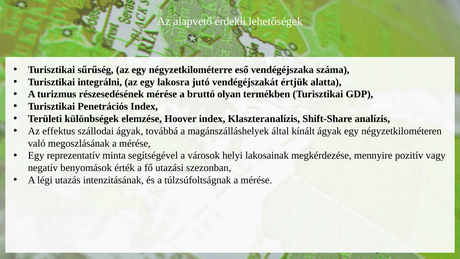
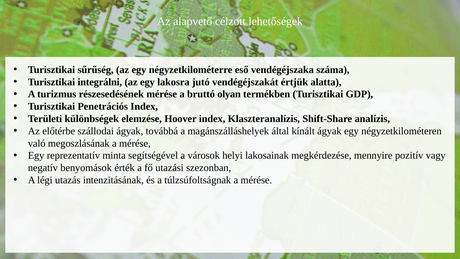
érdekli: érdekli -> célzott (230, 21)
effektus: effektus -> előtérbe (59, 131)
